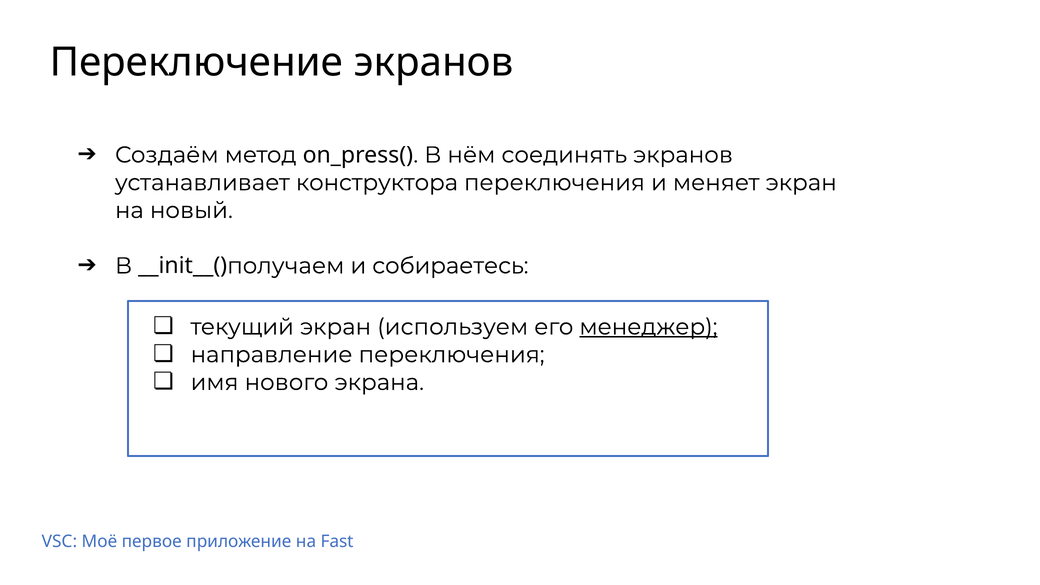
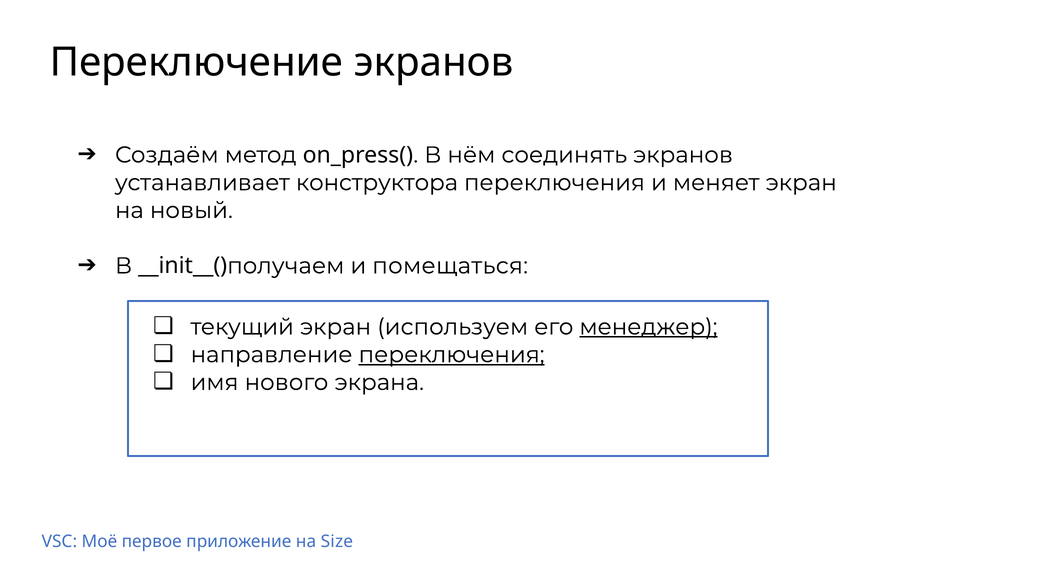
собираетесь: собираетесь -> помещаться (450, 266)
переключения underline: none -> present (452, 355)
Fast: Fast -> Size (337, 542)
